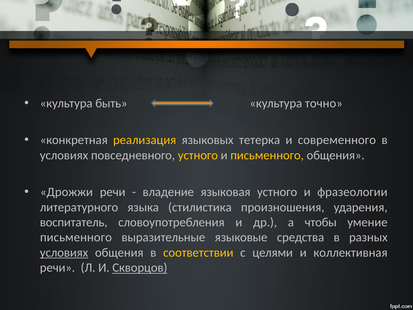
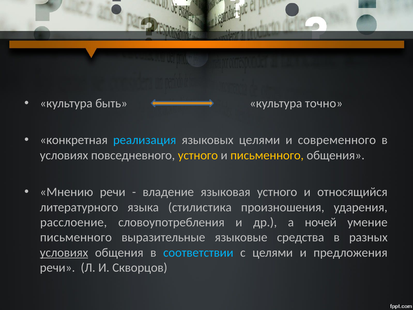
реализация colour: yellow -> light blue (145, 140)
языковых тетерка: тетерка -> целями (260, 140)
Дрожжи: Дрожжи -> Мнению (67, 192)
фразеологии: фразеологии -> относящийся (352, 192)
воспитатель: воспитатель -> расслоение (74, 222)
чтобы: чтобы -> ночей (321, 222)
соответствии colour: yellow -> light blue (198, 252)
коллективная: коллективная -> предложения (350, 252)
Скворцов underline: present -> none (140, 268)
